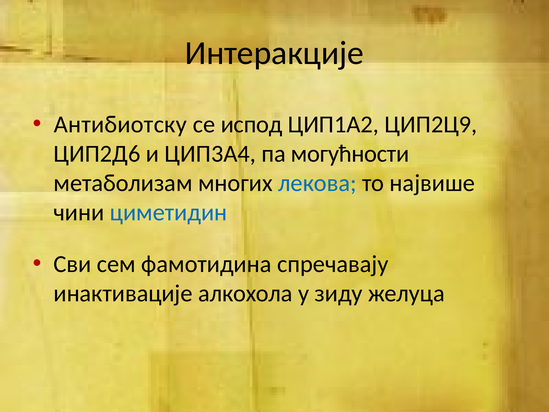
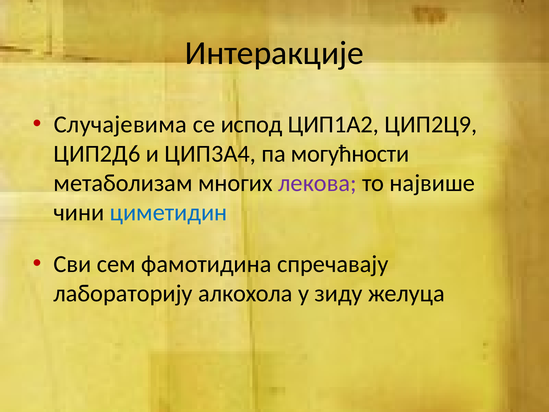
Антибиотску: Антибиотску -> Случајевима (120, 124)
лекова colour: blue -> purple (317, 183)
инактивације: инактивације -> лабораторију (123, 293)
